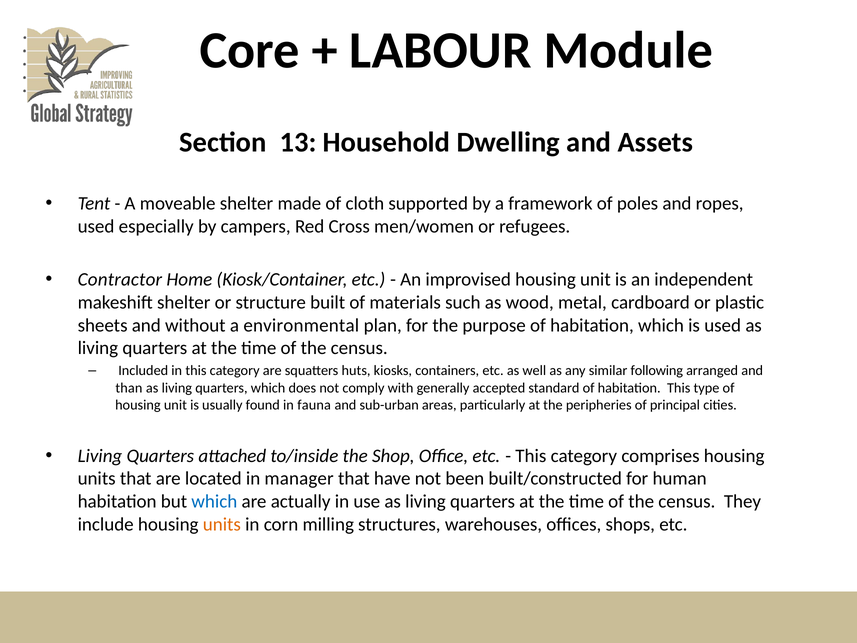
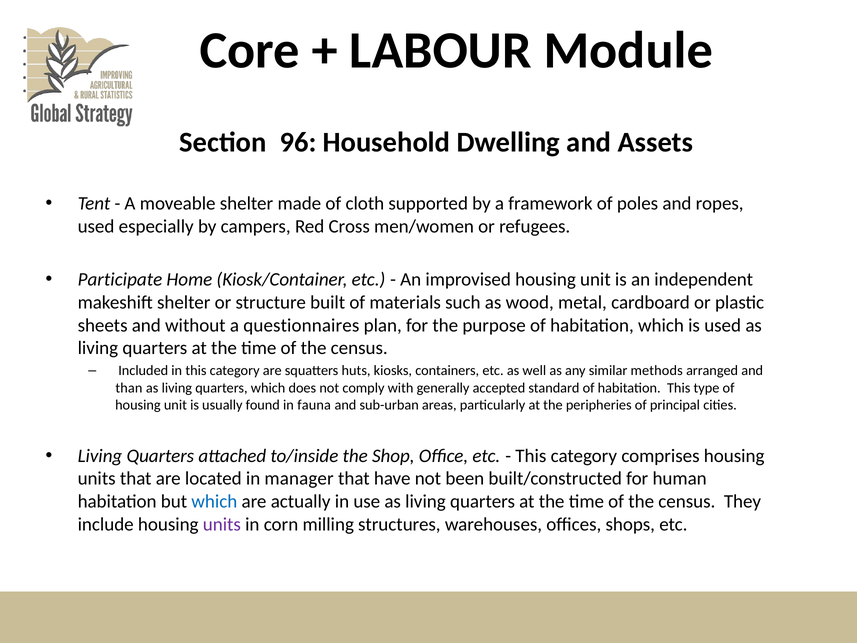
13: 13 -> 96 (298, 142)
Contractor: Contractor -> Participate (120, 280)
environmental: environmental -> questionnaires (301, 325)
following: following -> methods (657, 371)
units colour: orange -> purple (222, 524)
